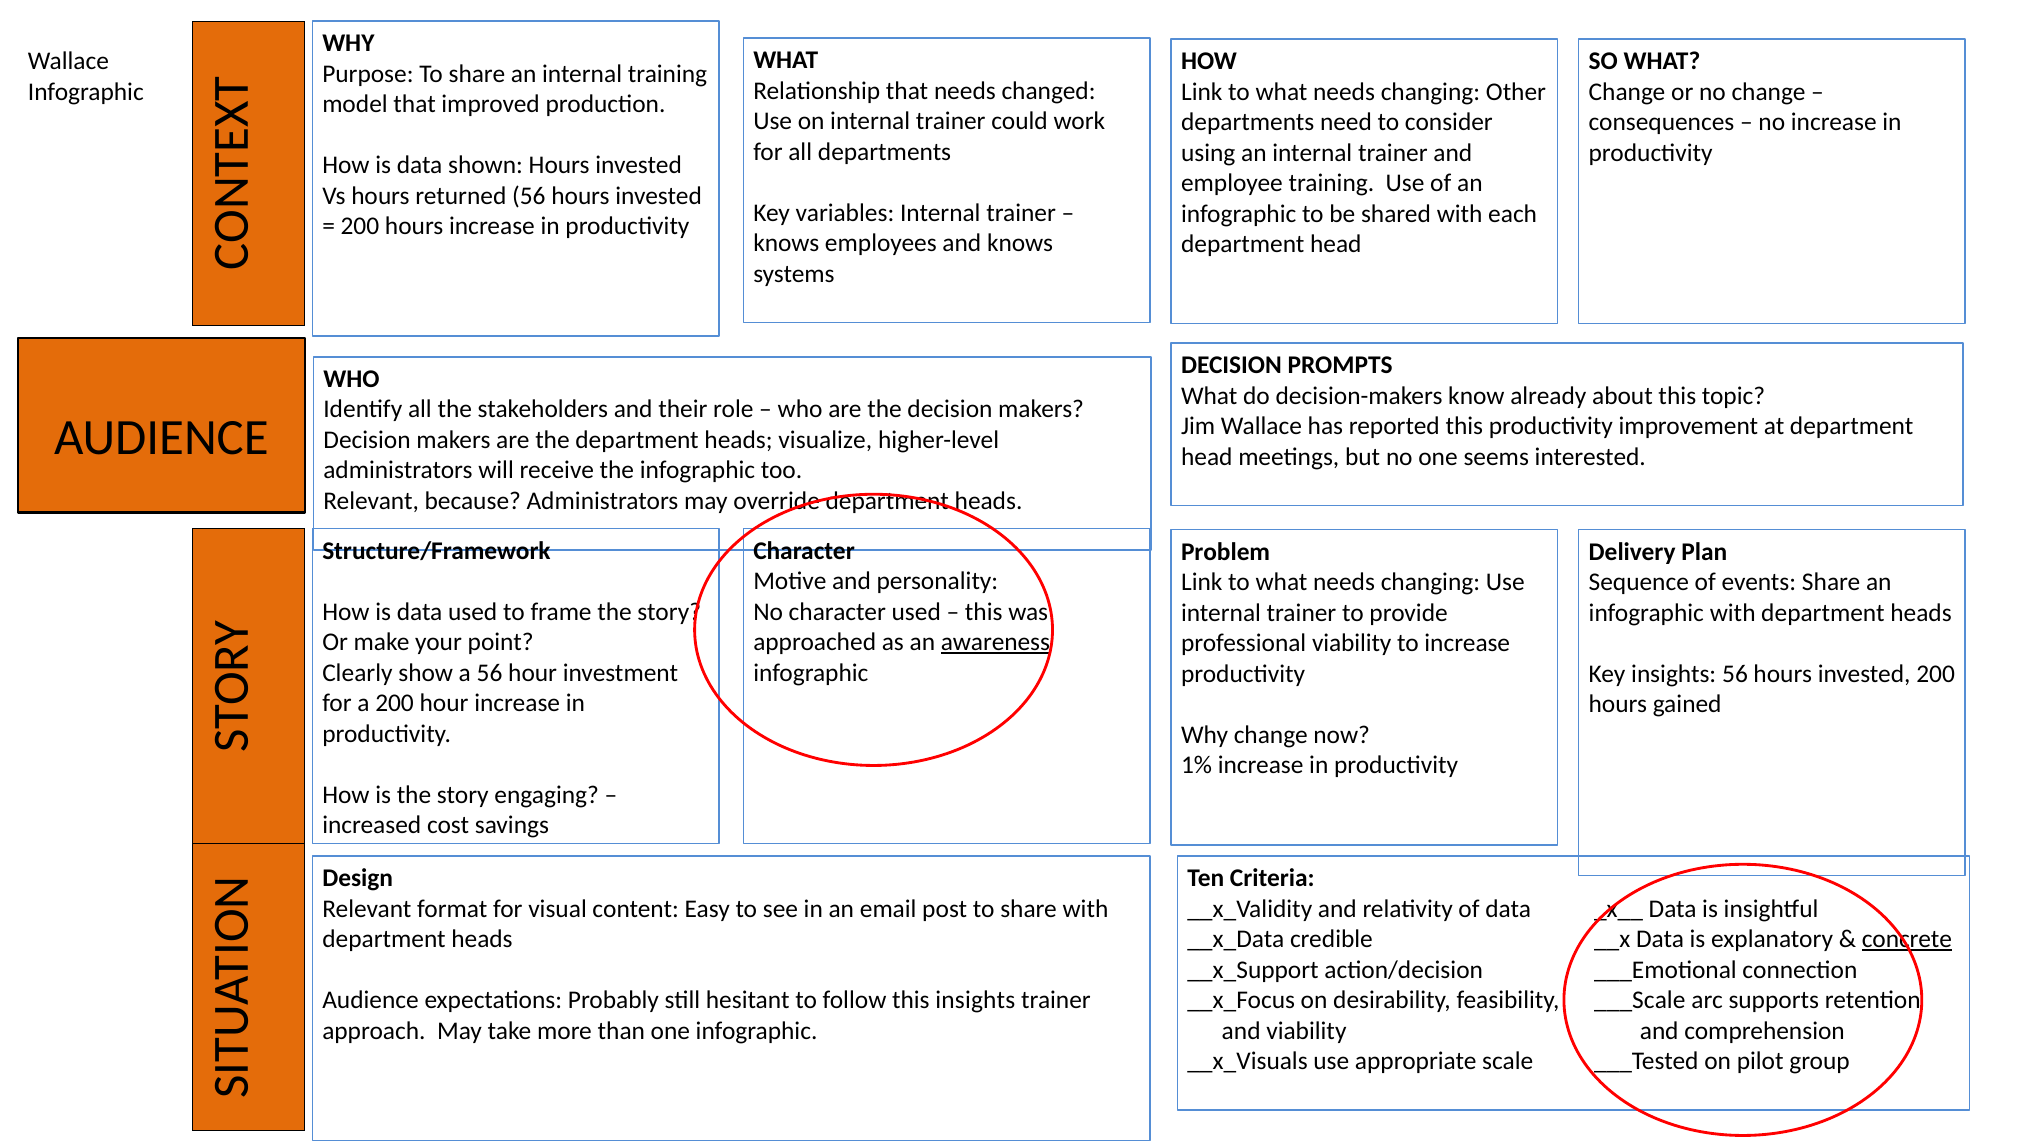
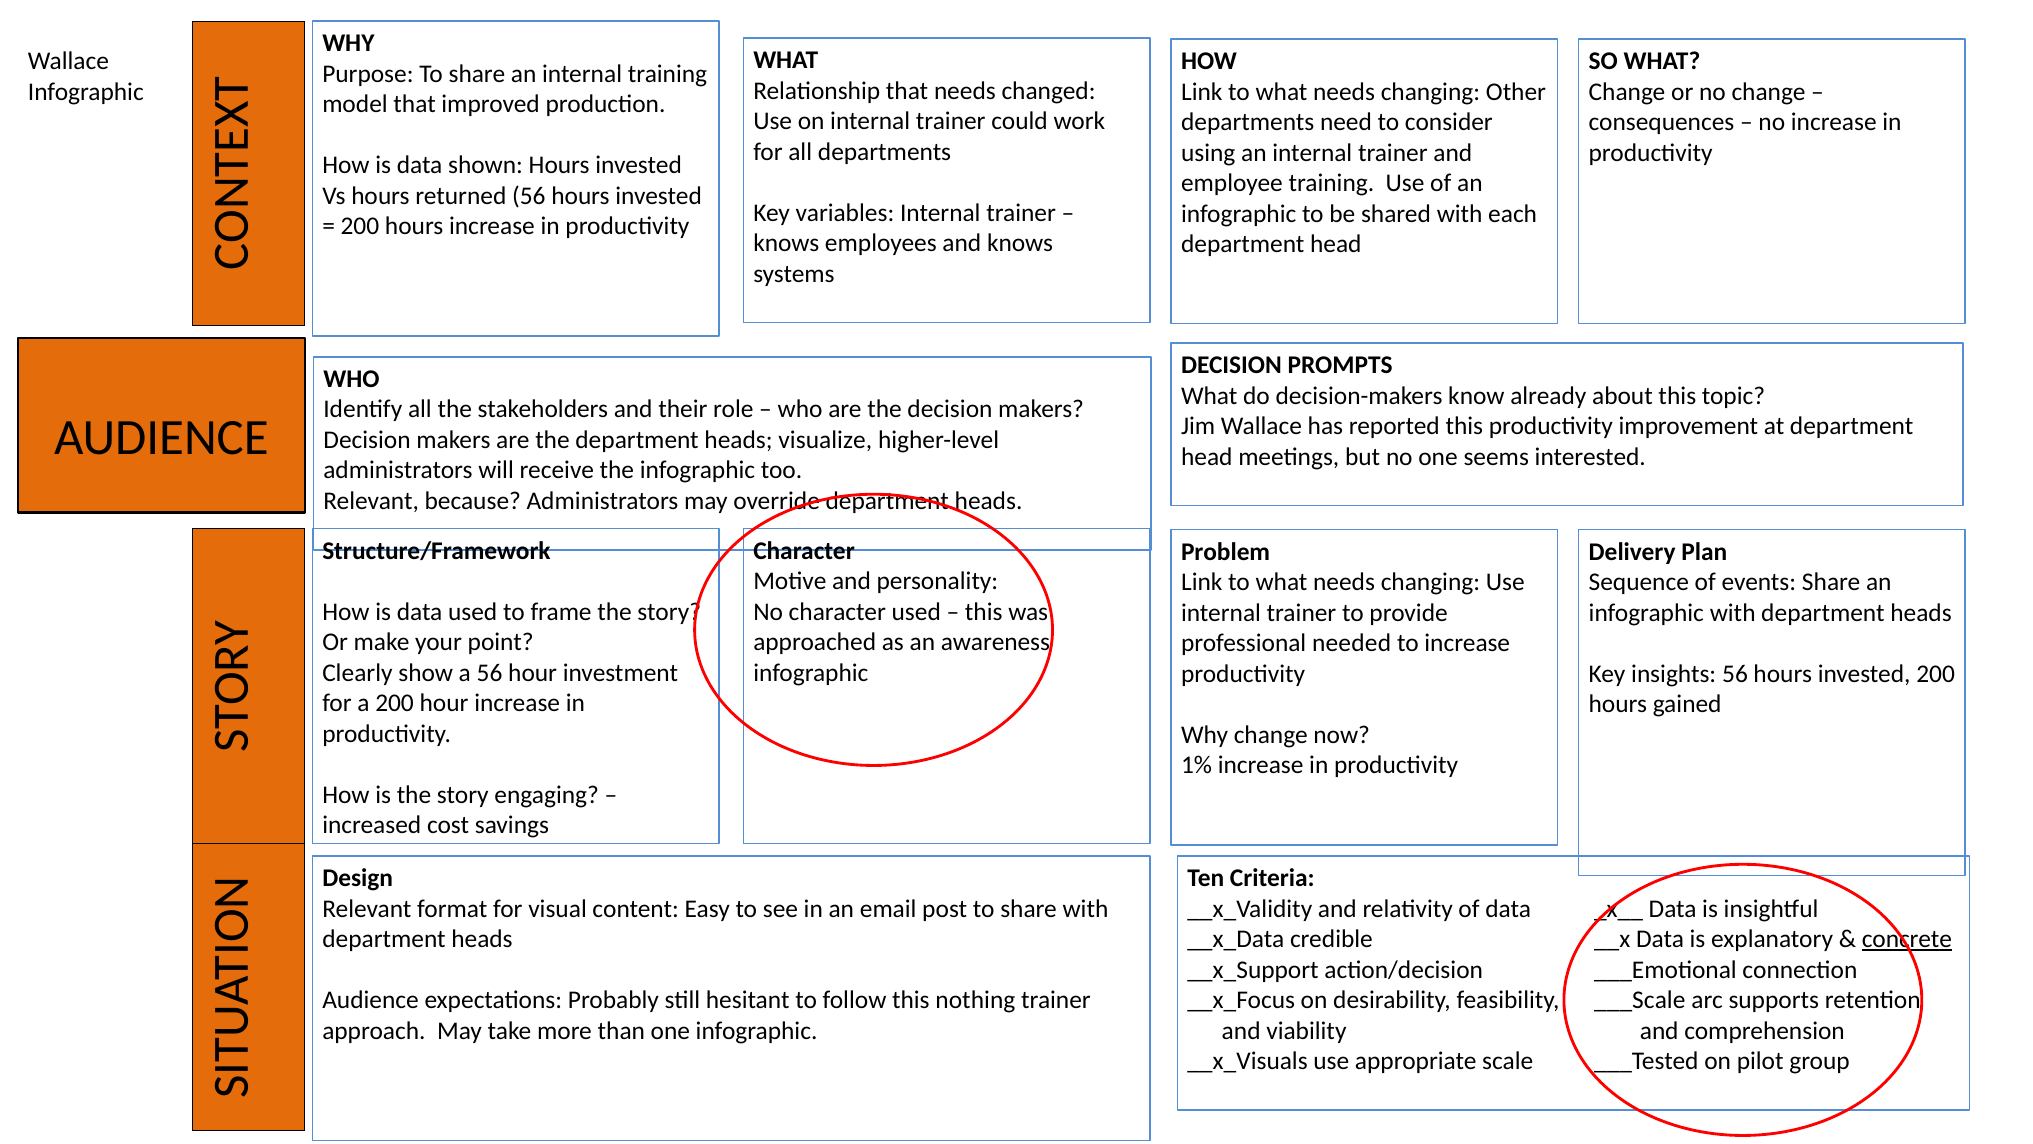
awareness underline: present -> none (995, 642)
professional viability: viability -> needed (1352, 643)
this insights: insights -> nothing (975, 1000)
